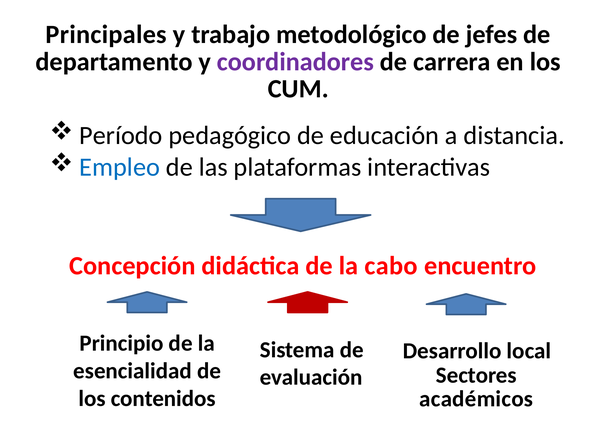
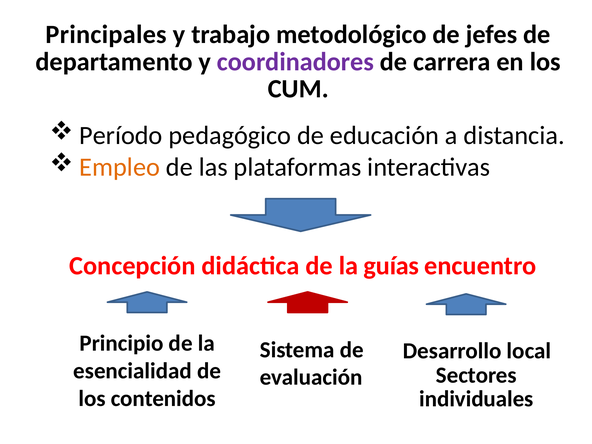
Empleo colour: blue -> orange (120, 167)
cabo: cabo -> guías (391, 266)
académicos: académicos -> individuales (476, 399)
